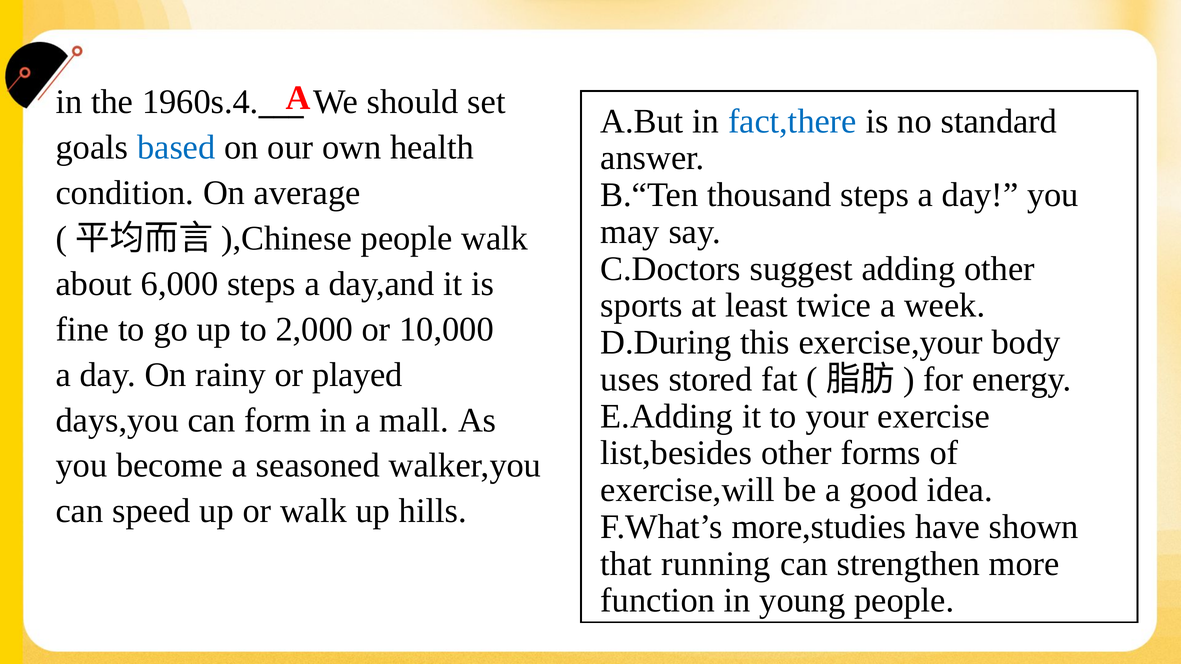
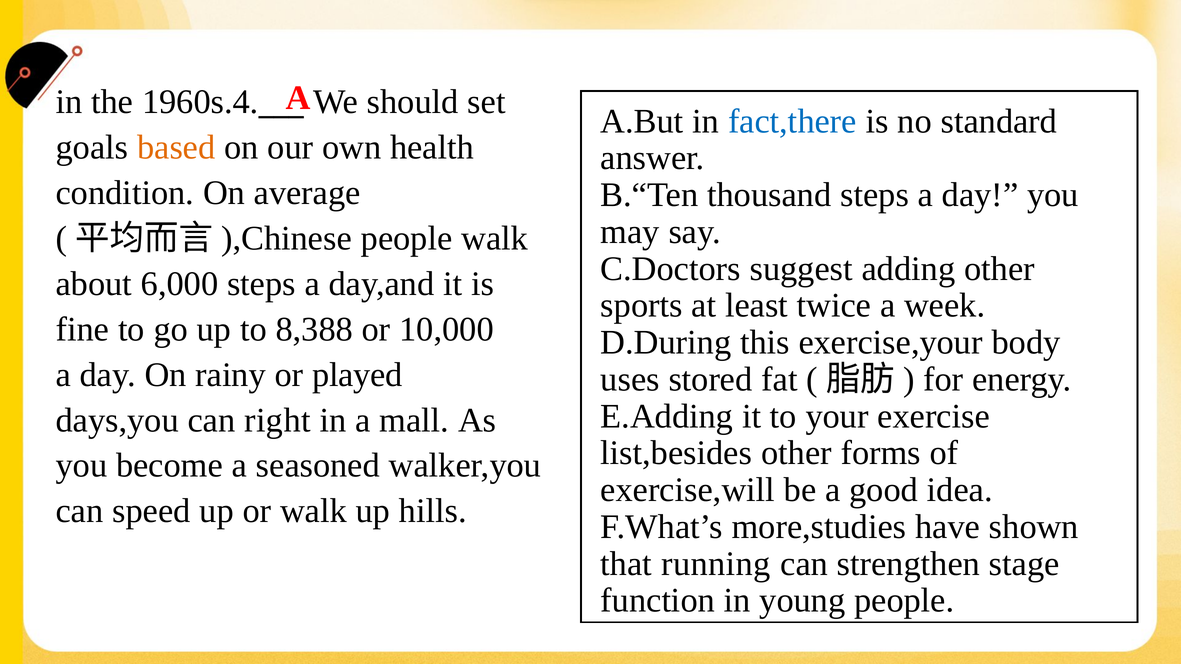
based colour: blue -> orange (176, 147)
2,000: 2,000 -> 8,388 (314, 329)
form: form -> right (277, 420)
more: more -> stage (1024, 564)
